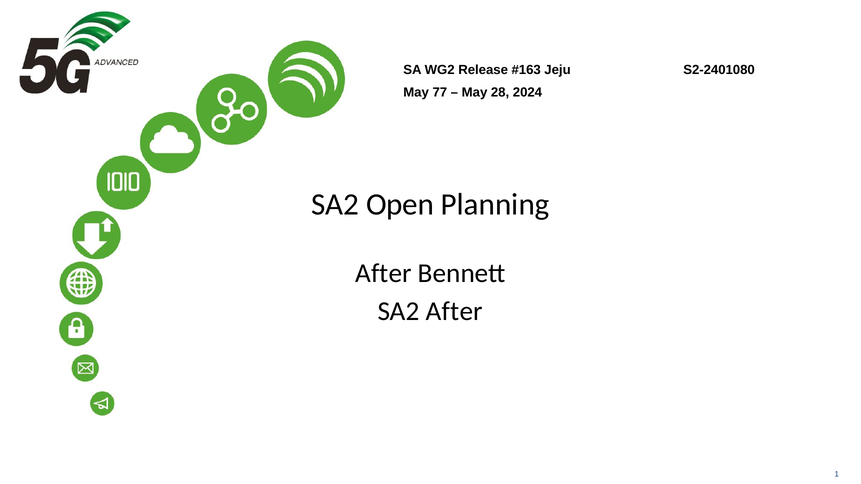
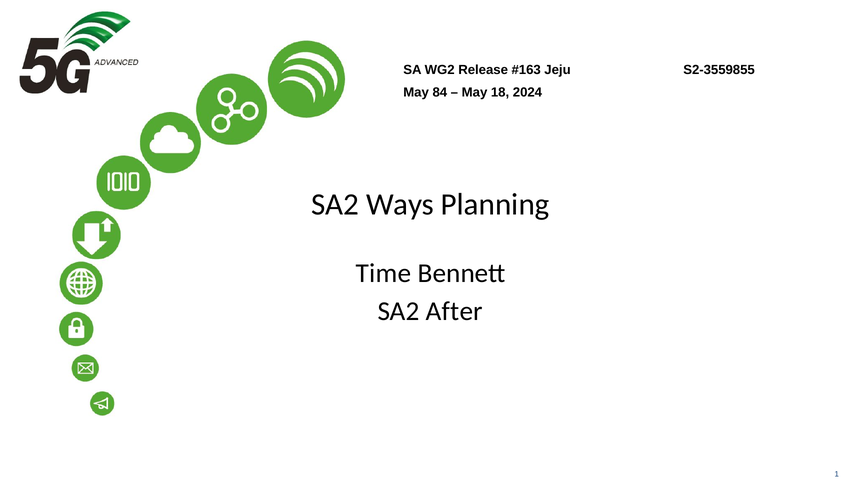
S2-2401080: S2-2401080 -> S2-3559855 (719, 70)
77: 77 -> 84 (440, 92)
28: 28 -> 18 (500, 92)
Open: Open -> Ways (400, 205)
After: After -> Time (383, 273)
